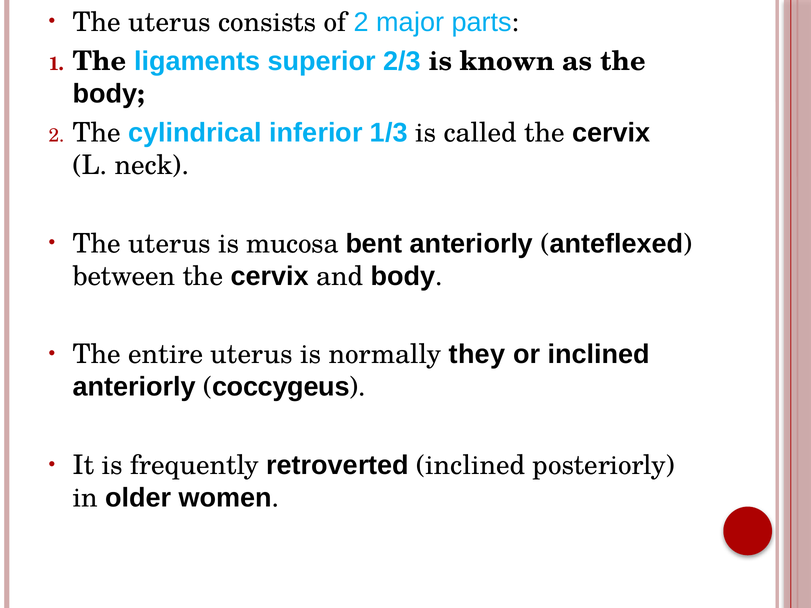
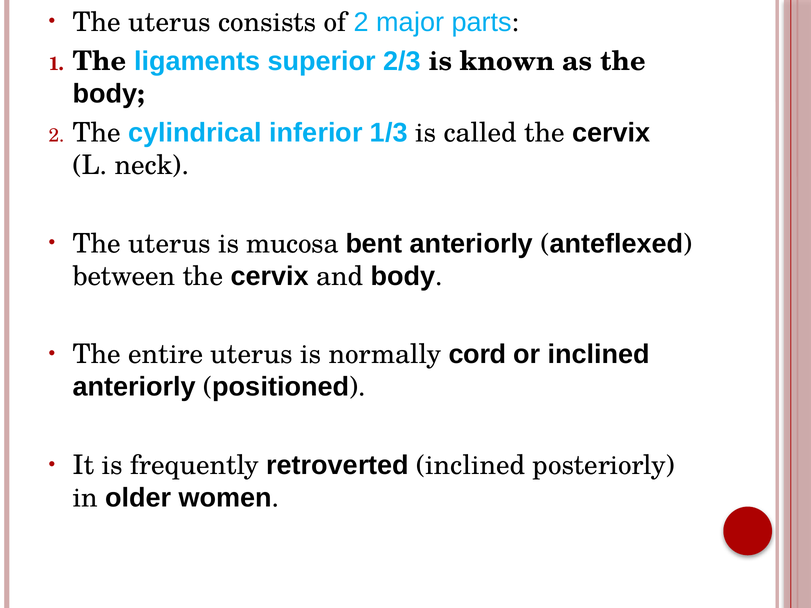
they: they -> cord (477, 355)
coccygeus: coccygeus -> positioned (281, 387)
